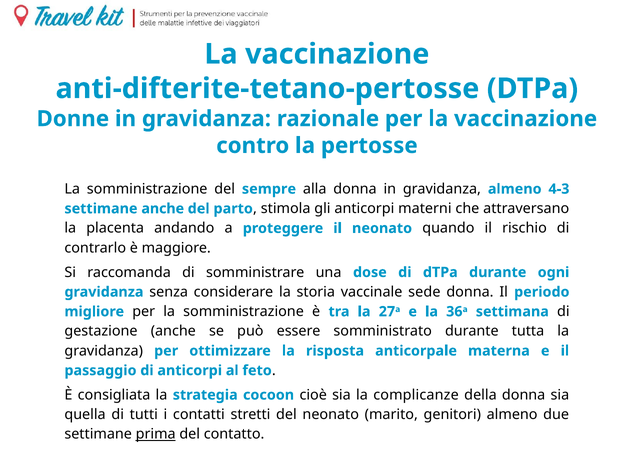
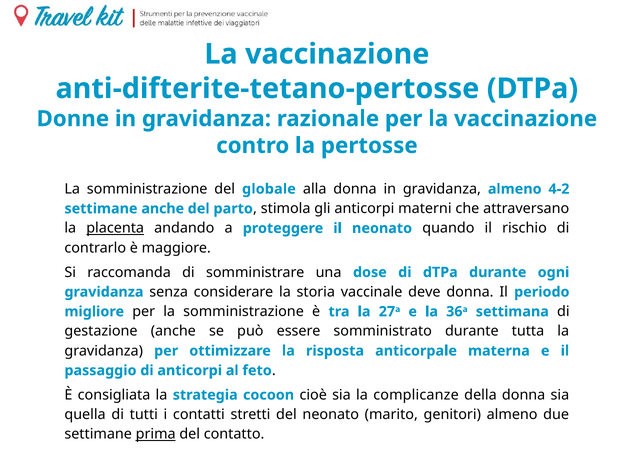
sempre: sempre -> globale (269, 189)
4-3: 4-3 -> 4-2 (559, 189)
placenta underline: none -> present (115, 229)
sede: sede -> deve (424, 292)
